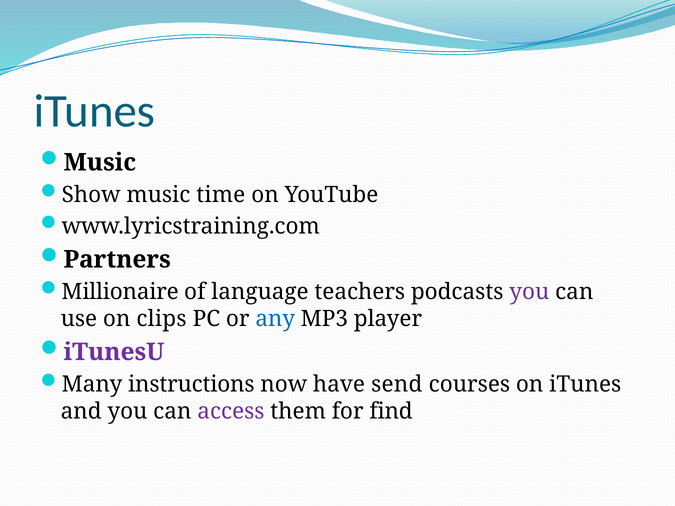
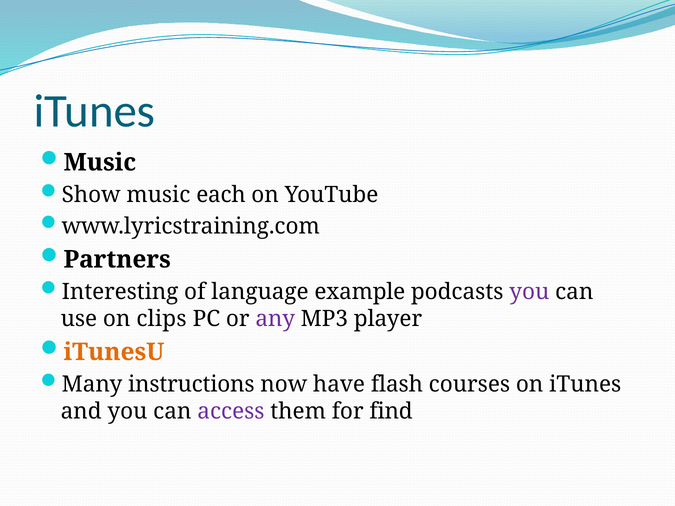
time: time -> each (221, 195)
Millionaire: Millionaire -> Interesting (120, 292)
teachers: teachers -> example (360, 292)
any colour: blue -> purple (275, 319)
iTunesU colour: purple -> orange (114, 352)
send: send -> flash (397, 385)
